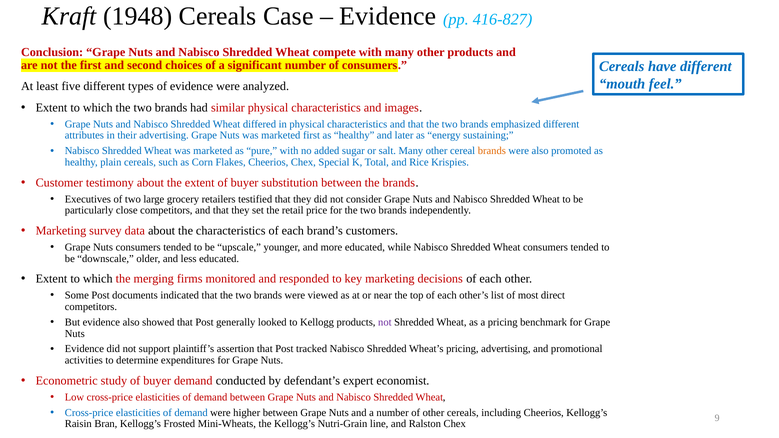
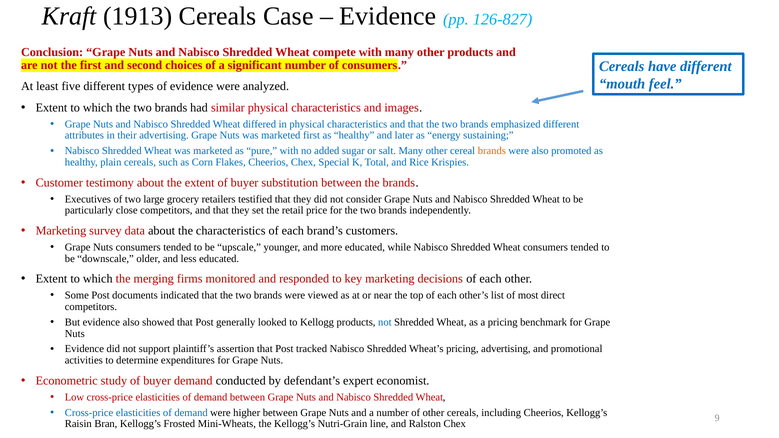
1948: 1948 -> 1913 (138, 16)
416-827: 416-827 -> 126-827 (503, 19)
not colour: purple -> blue (385, 322)
